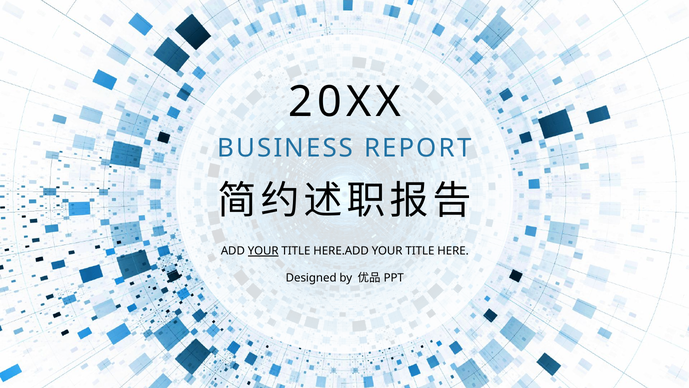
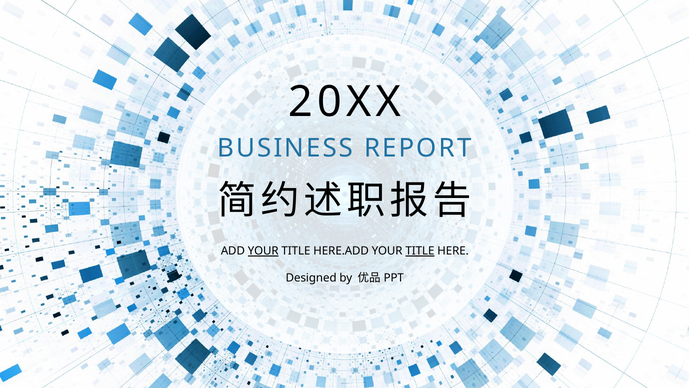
TITLE underline: none -> present (420, 251)
